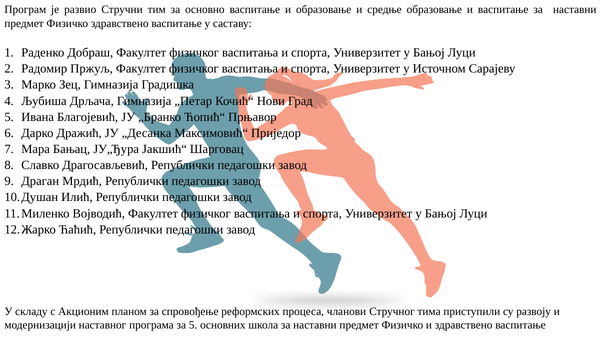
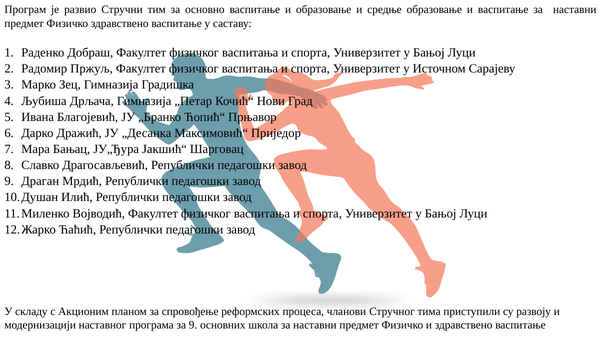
за 5: 5 -> 9 (193, 325)
